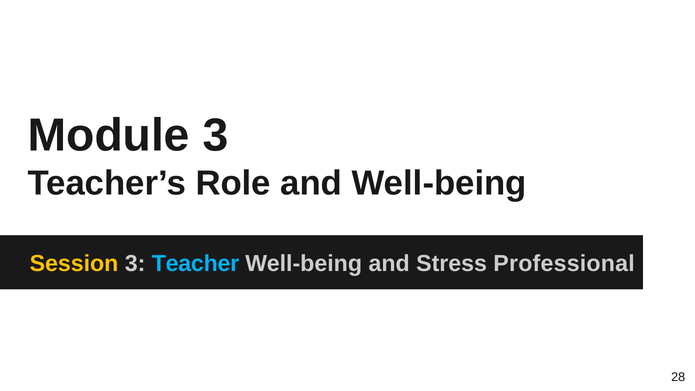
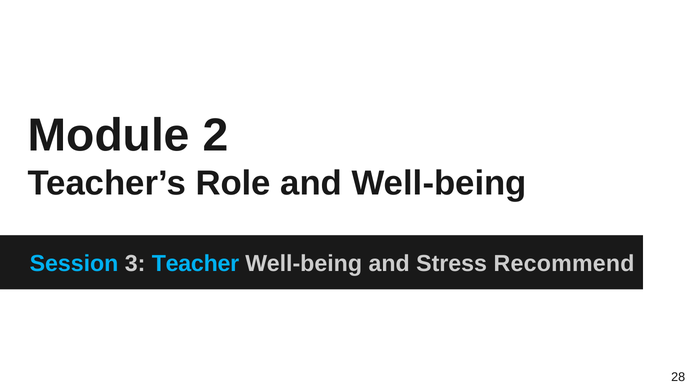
Module 3: 3 -> 2 (215, 135)
Session colour: yellow -> light blue (74, 264)
Professional: Professional -> Recommend (564, 264)
